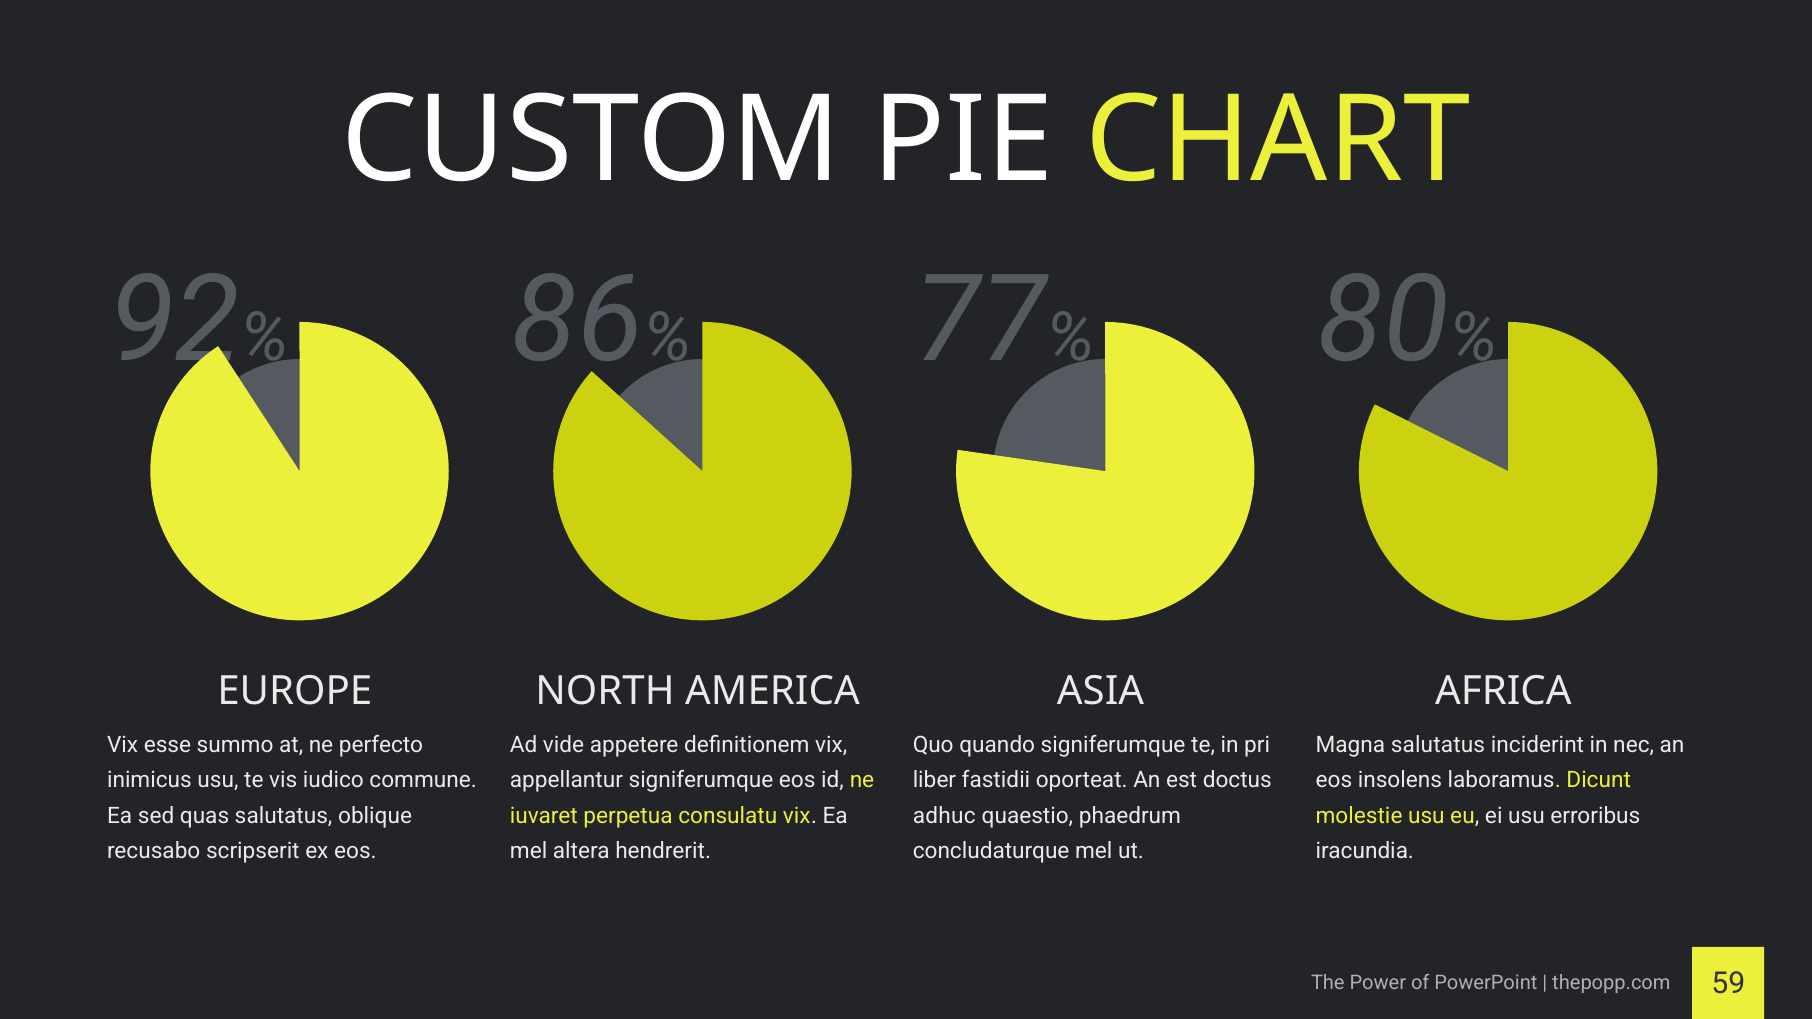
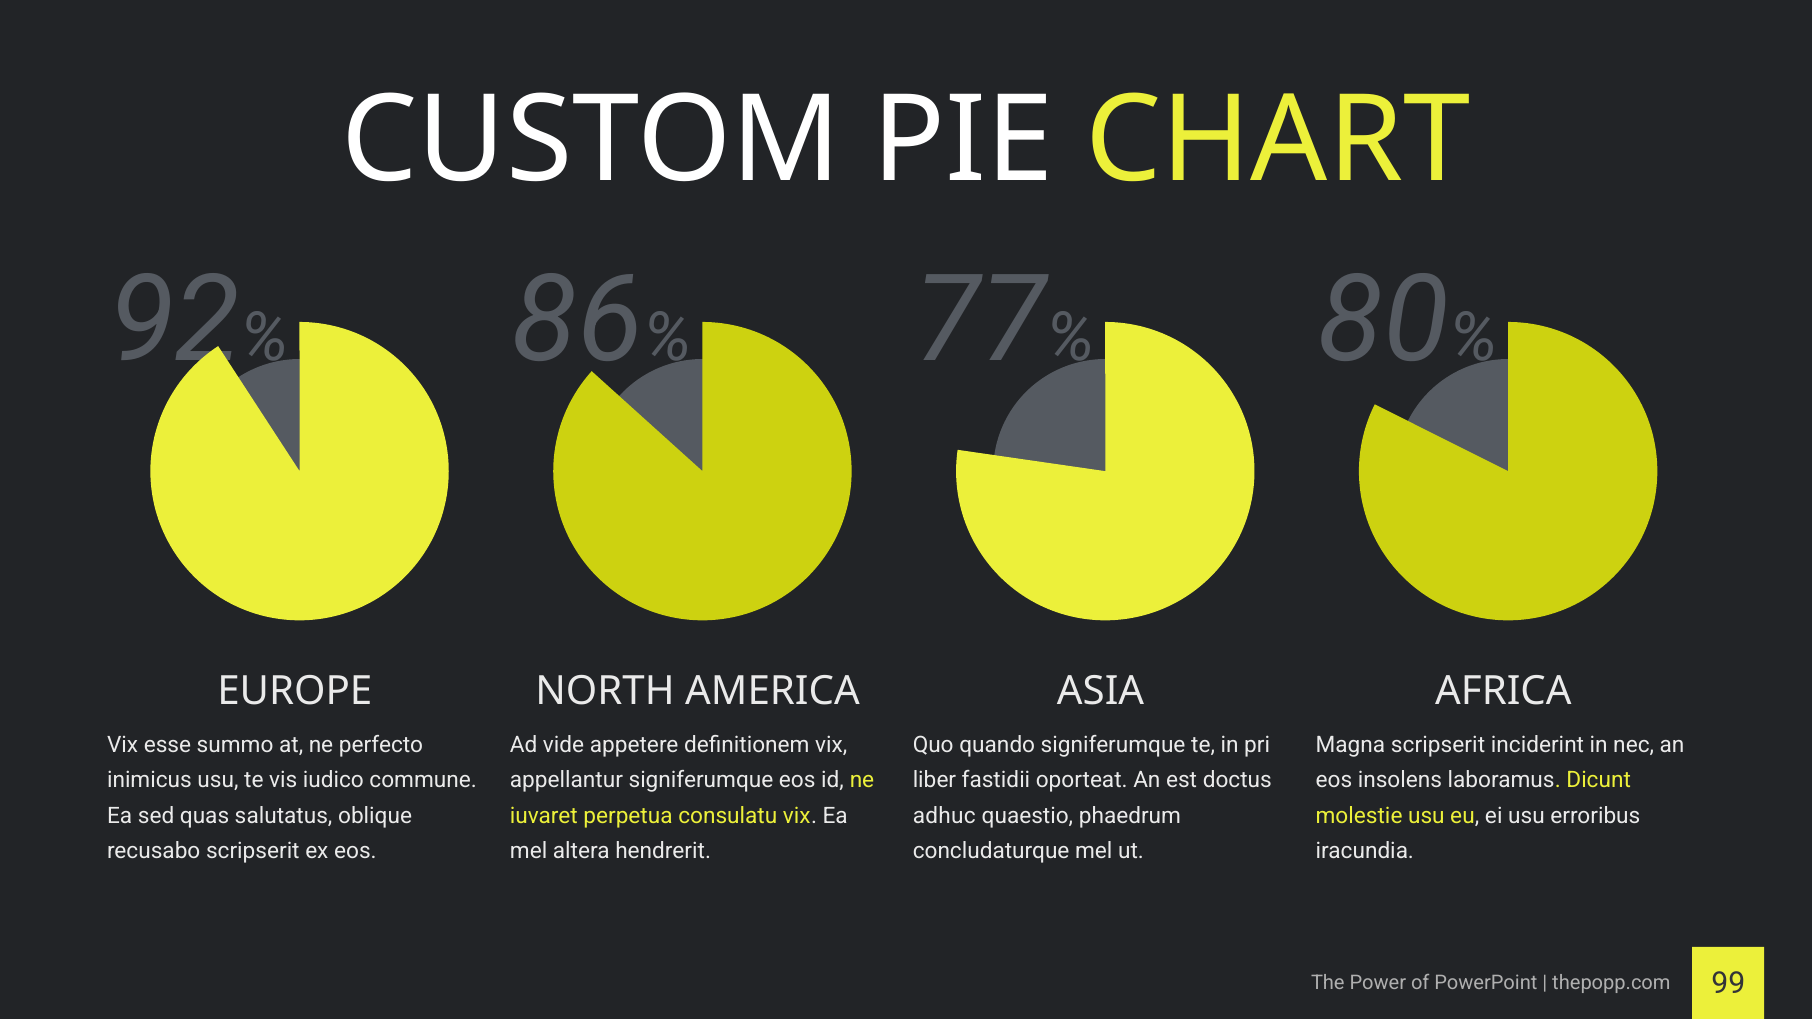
Magna salutatus: salutatus -> scripserit (1438, 745)
59: 59 -> 99 (1728, 984)
